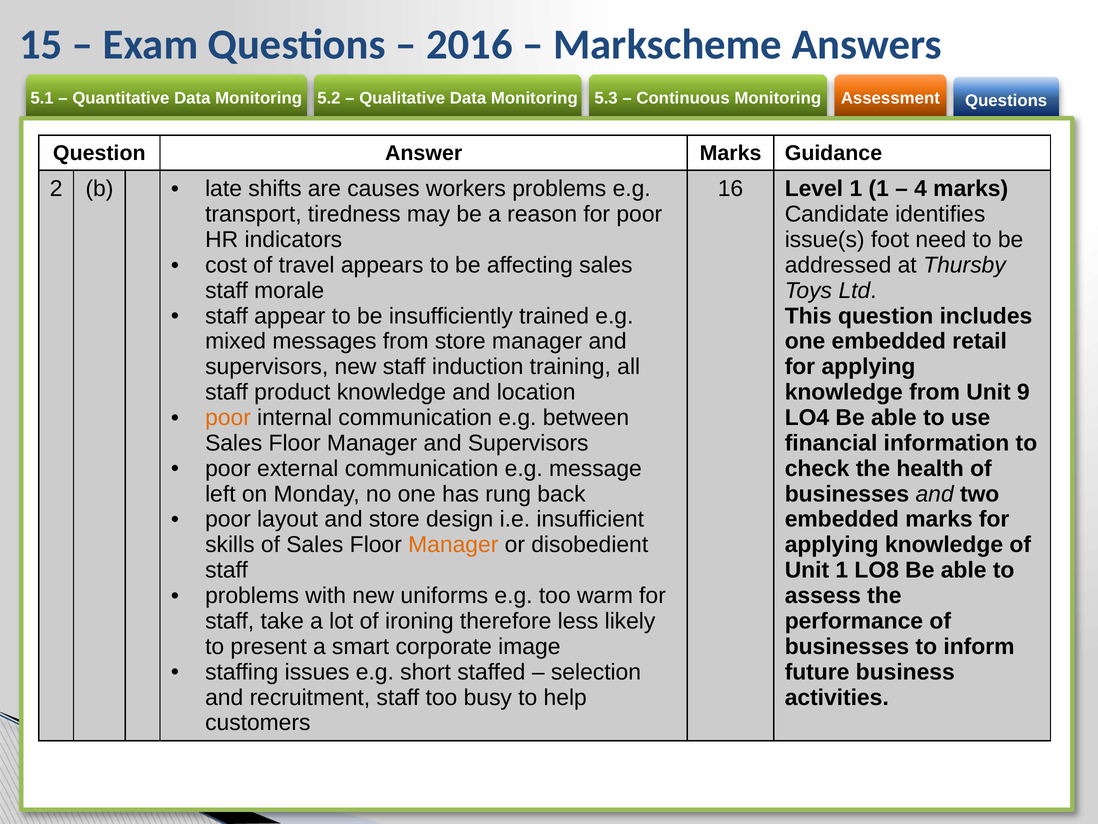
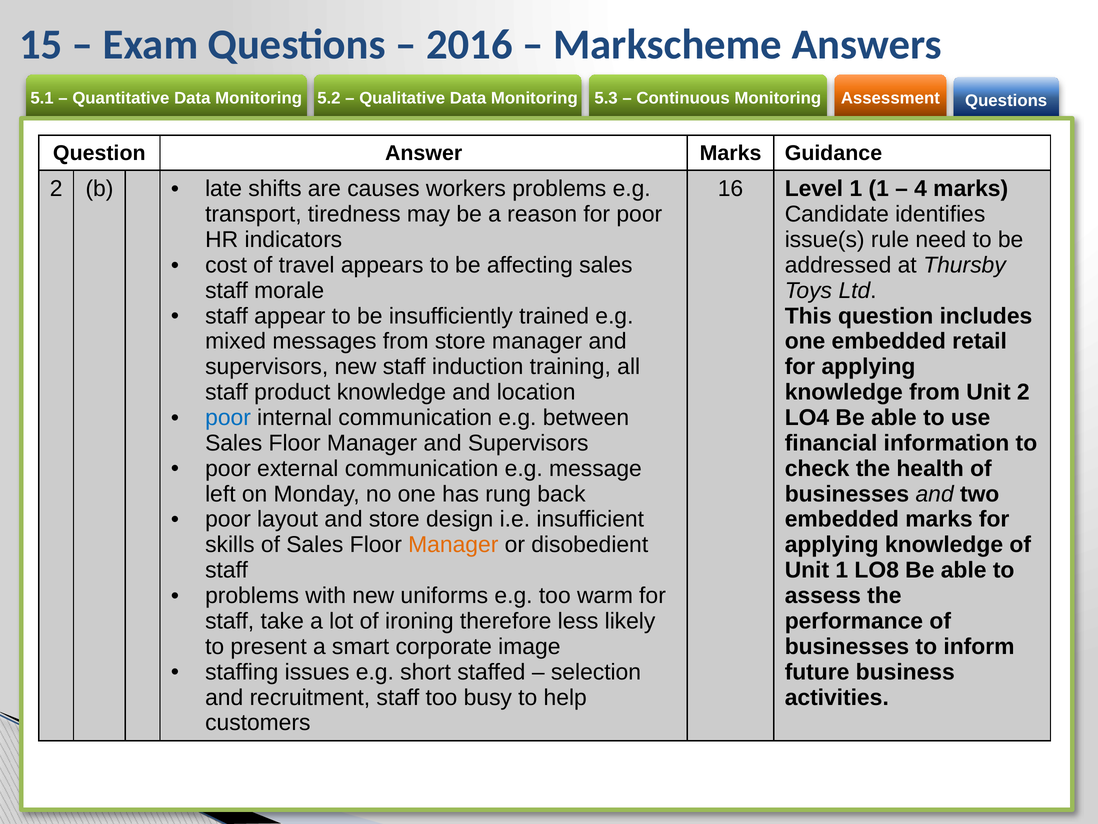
foot: foot -> rule (890, 240)
Unit 9: 9 -> 2 (1023, 392)
poor colour: orange -> blue (228, 417)
